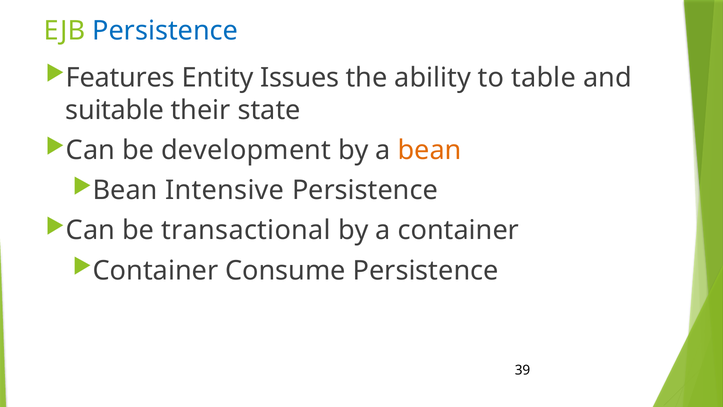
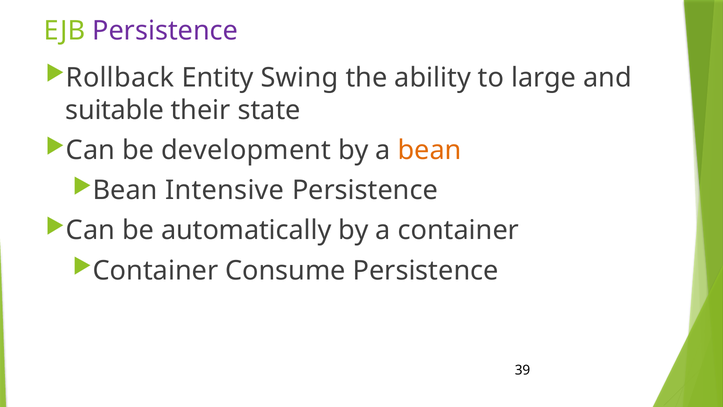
Persistence colour: blue -> purple (165, 31)
Features: Features -> Rollback (120, 78)
Issues: Issues -> Swing (300, 78)
table: table -> large (544, 78)
transactional: transactional -> automatically (246, 230)
